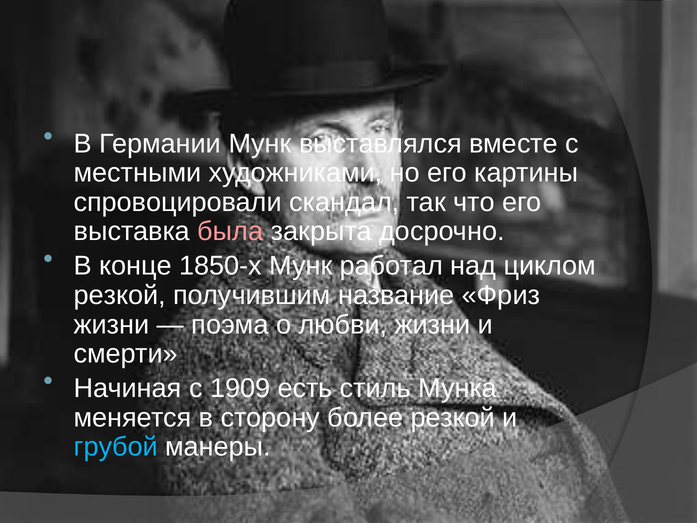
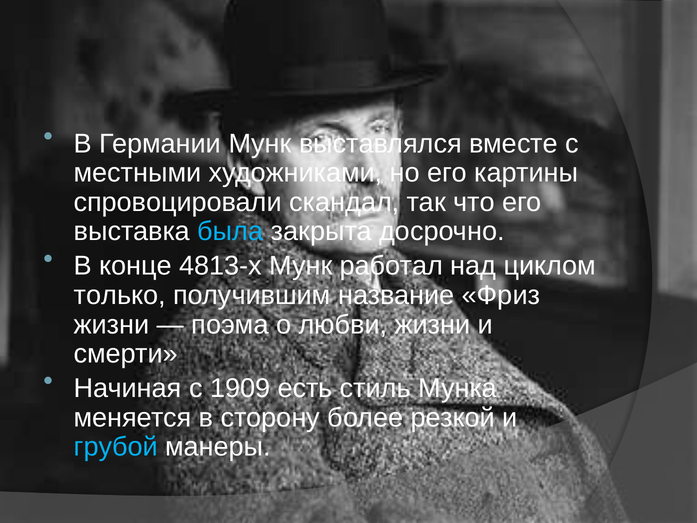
была colour: pink -> light blue (230, 231)
1850-х: 1850-х -> 4813-х (220, 266)
резкой: резкой -> только (120, 295)
